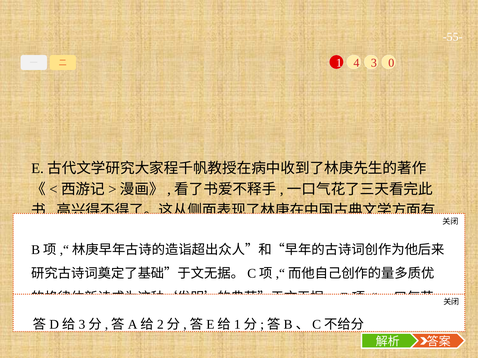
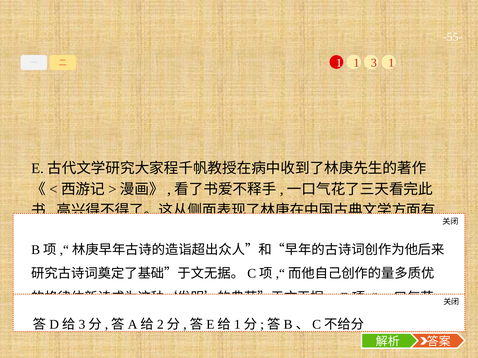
1 4: 4 -> 1 (356, 63)
3 0: 0 -> 1 (391, 63)
